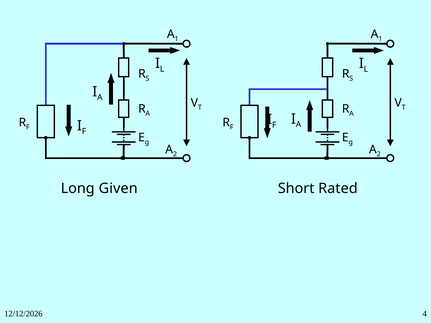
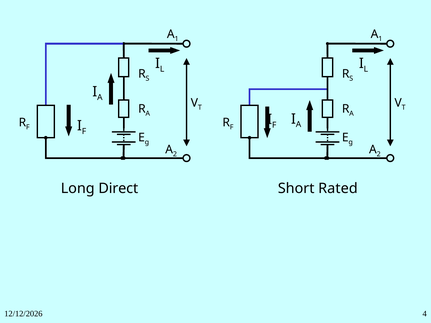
Given: Given -> Direct (118, 189)
